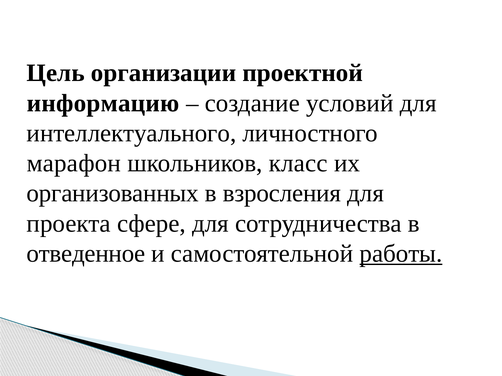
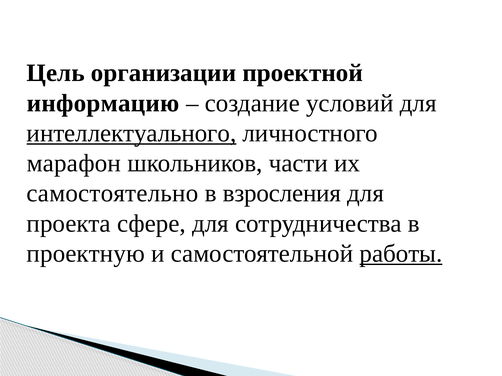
интеллектуального underline: none -> present (131, 133)
класс: класс -> части (298, 163)
организованных: организованных -> самостоятельно (113, 194)
отведенное: отведенное -> проектную (86, 254)
